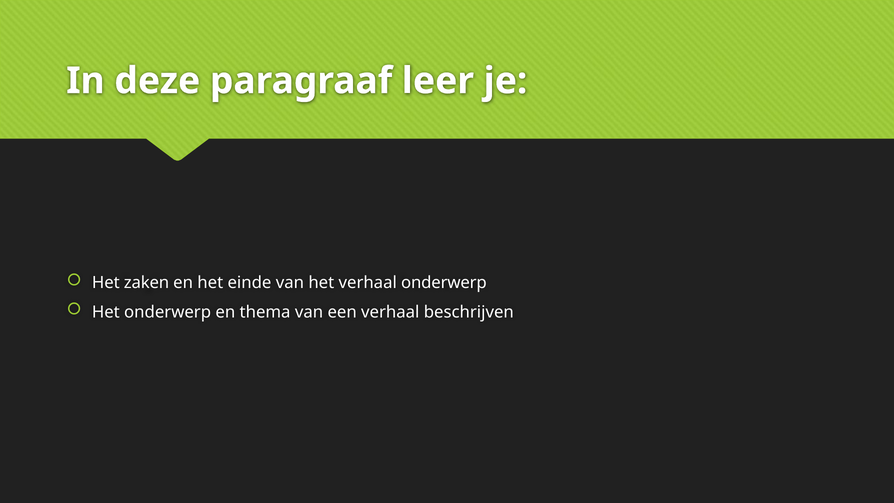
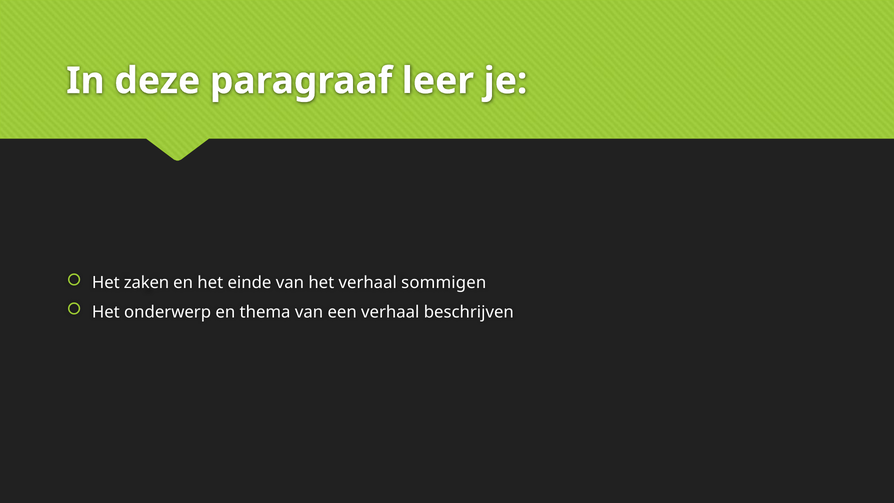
verhaal onderwerp: onderwerp -> sommigen (444, 283)
